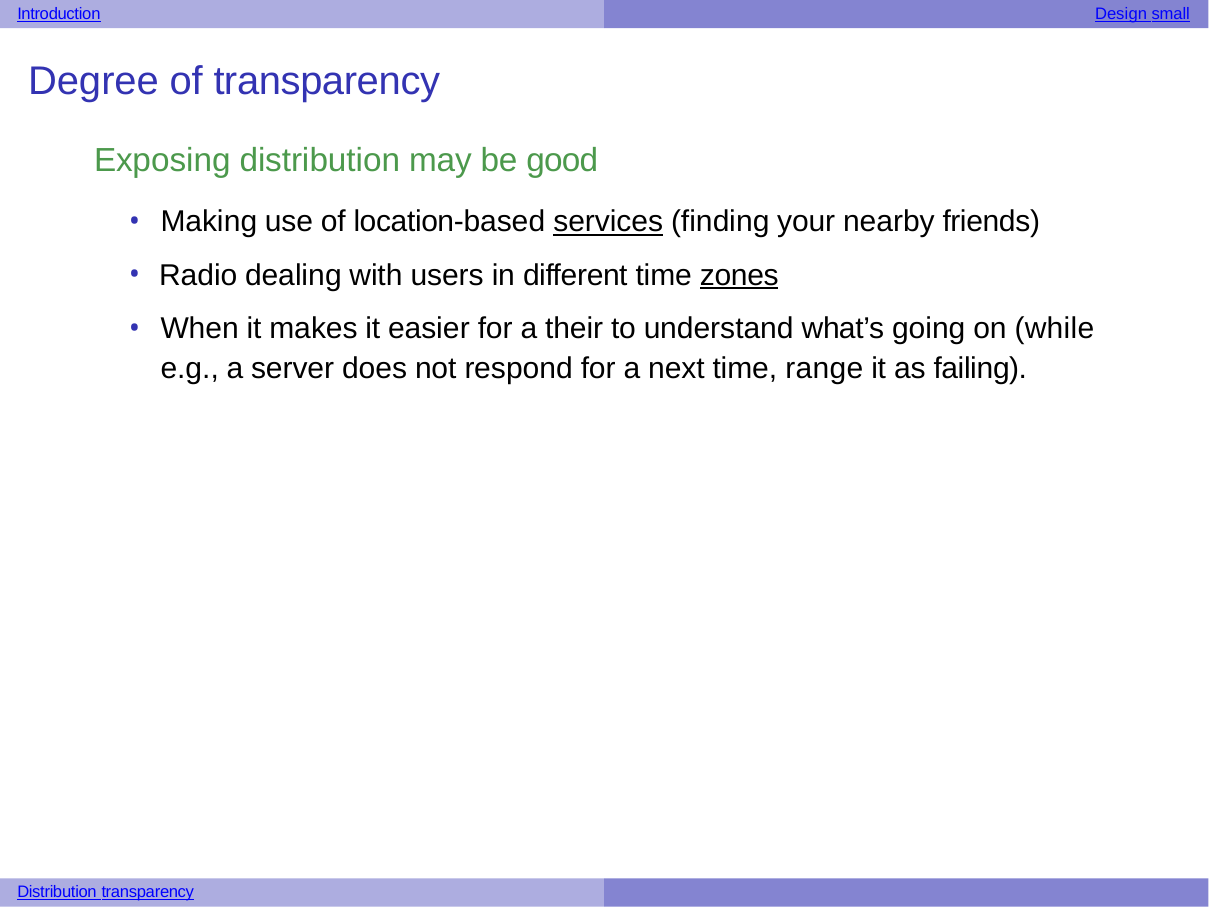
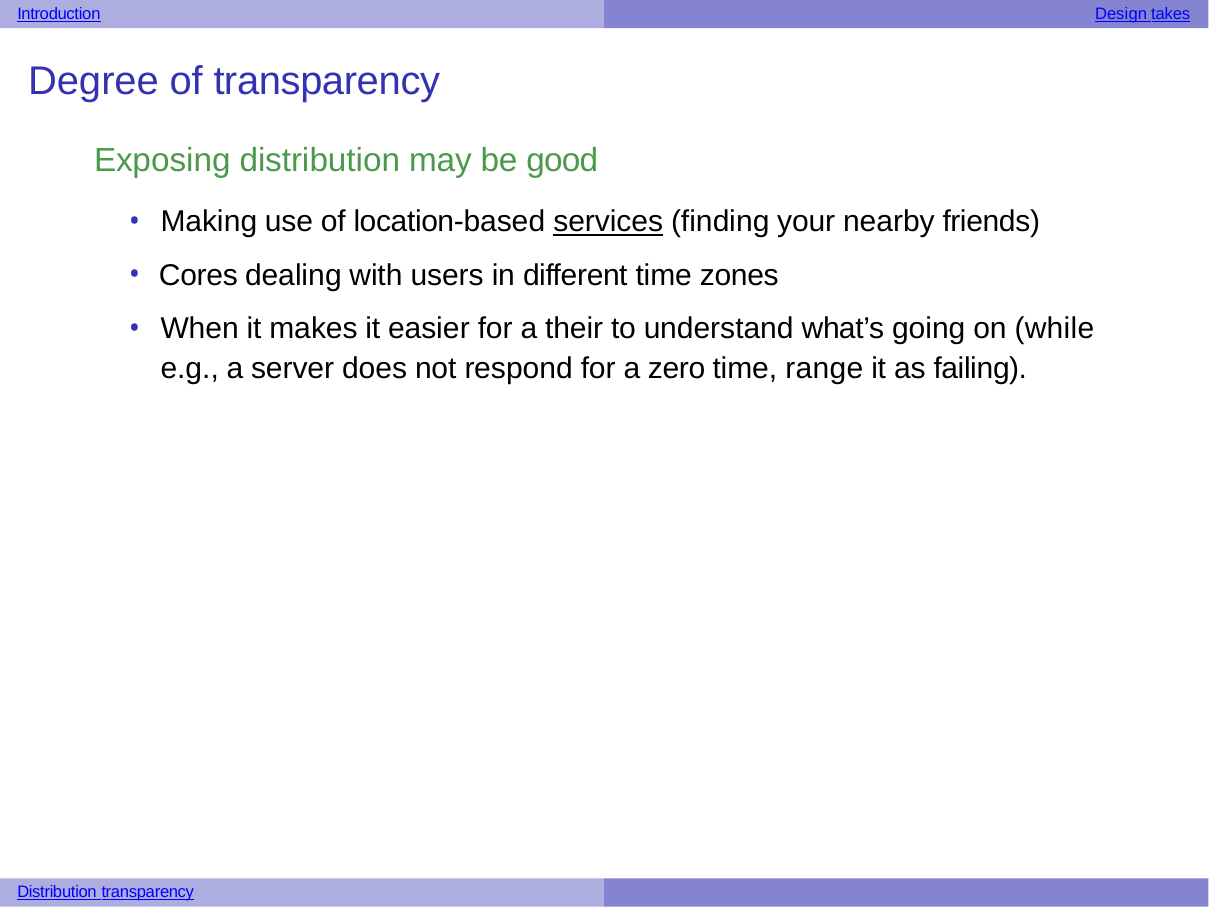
small: small -> takes (1171, 14)
Radio: Radio -> Cores (198, 275)
zones underline: present -> none (739, 275)
next: next -> zero (677, 368)
